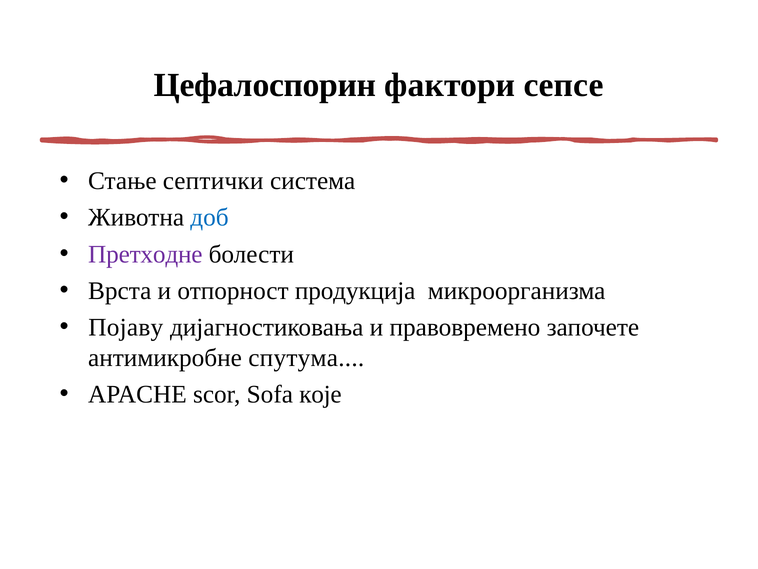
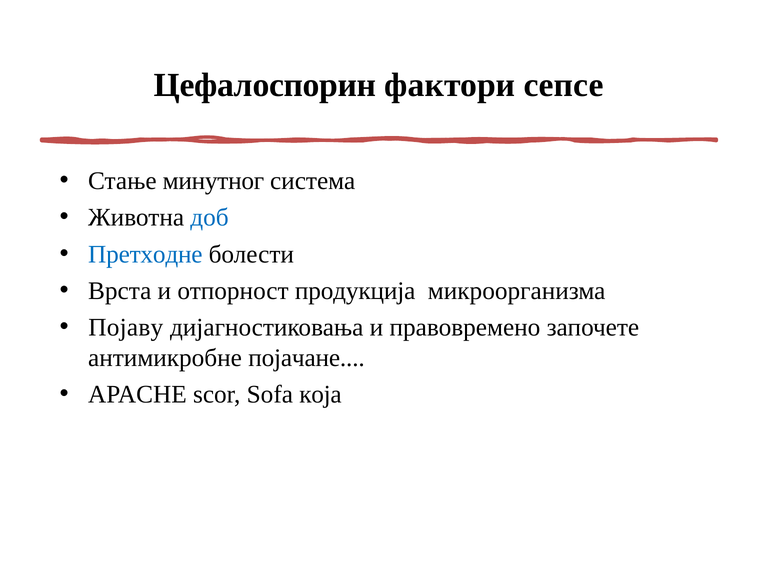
септички: септички -> минутног (213, 181)
Претходне colour: purple -> blue (145, 254)
спутума: спутума -> појачане (307, 358)
које: које -> која (320, 394)
